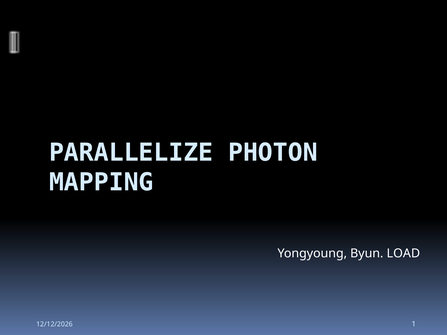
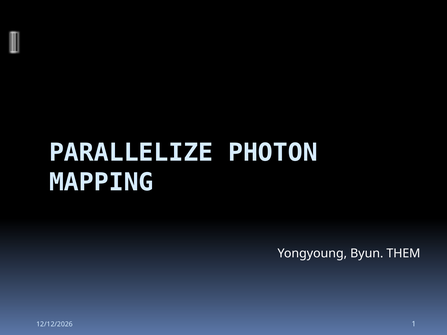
LOAD: LOAD -> THEM (403, 254)
